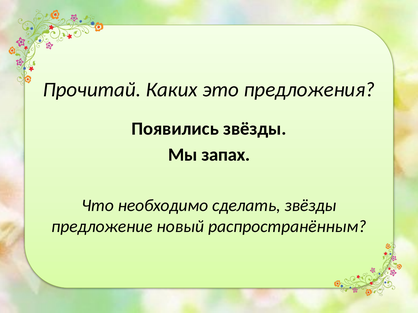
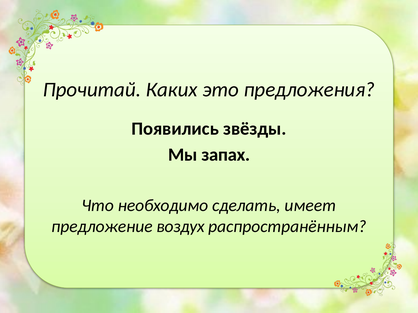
сделать звёзды: звёзды -> имеет (310, 206)
новый: новый -> воздух (180, 227)
